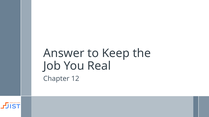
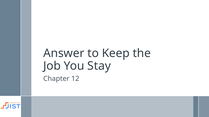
Real: Real -> Stay (99, 66)
